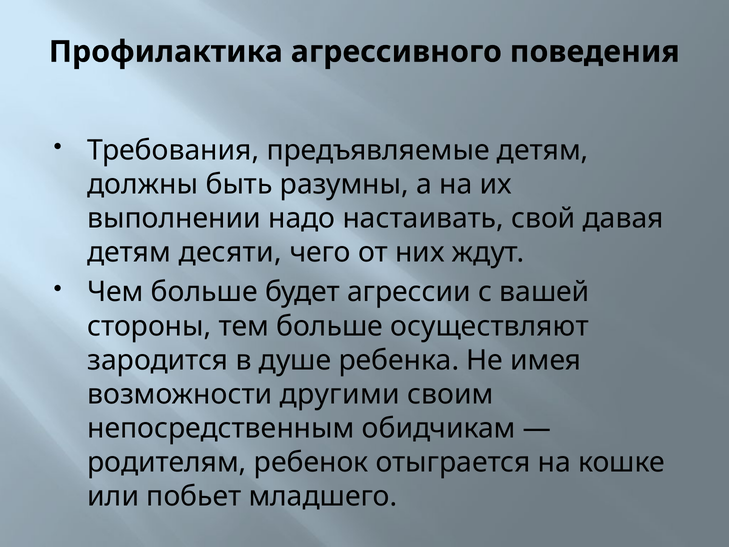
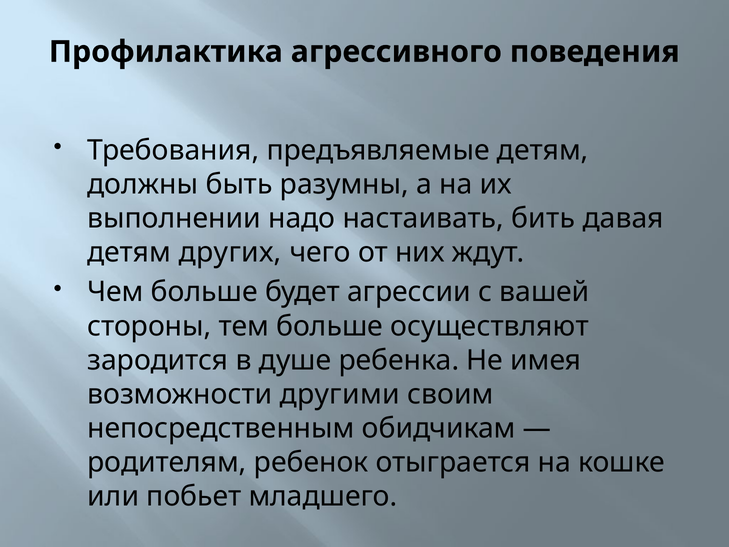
свой: свой -> бить (543, 218)
десяти: десяти -> других (230, 252)
